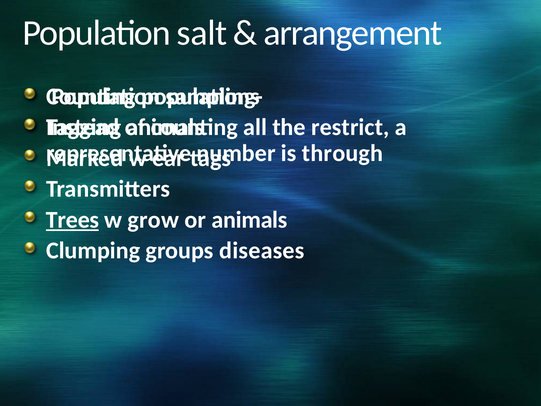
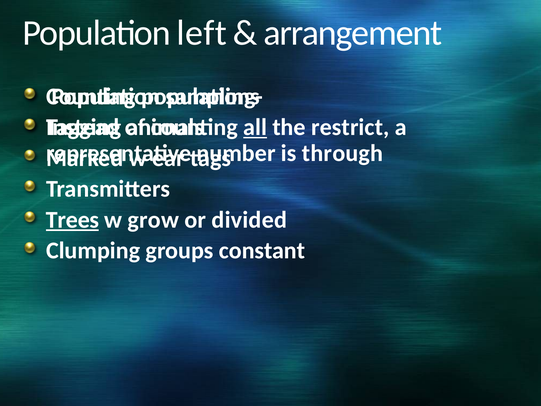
salt: salt -> left (202, 33)
all underline: none -> present (255, 127)
or animals: animals -> divided (249, 220)
diseases: diseases -> constant (262, 250)
